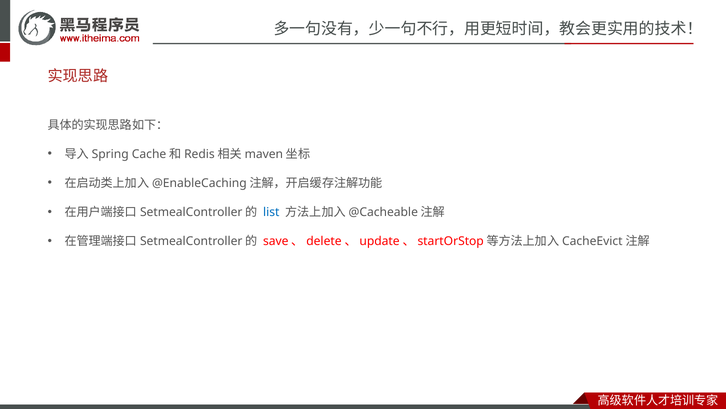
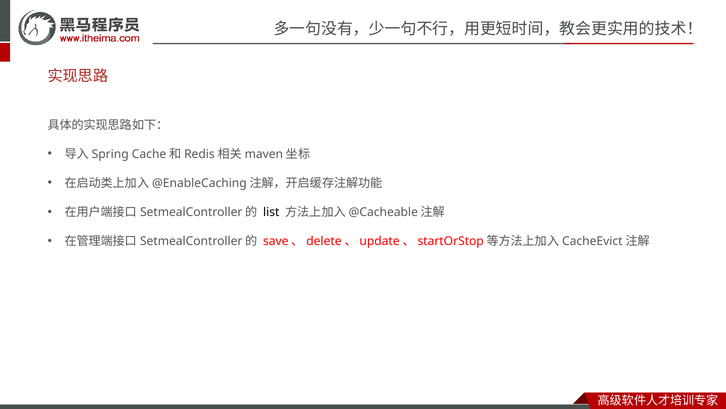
list colour: blue -> black (271, 212)
